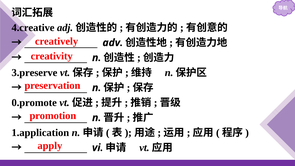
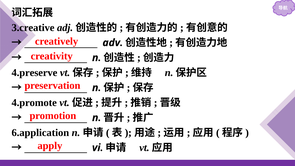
4.creative: 4.creative -> 3.creative (33, 28)
3.preserve: 3.preserve -> 4.preserve (34, 73)
0.promote: 0.promote -> 4.promote (34, 103)
1.application: 1.application -> 6.application (40, 133)
